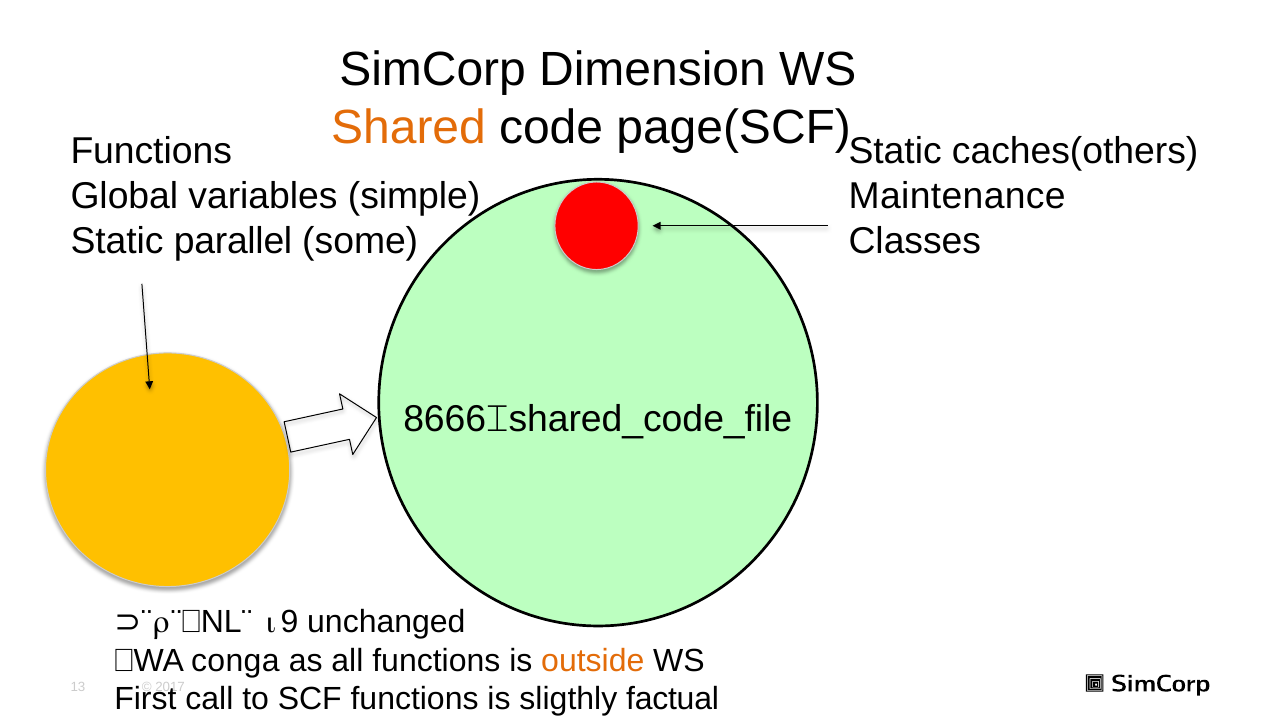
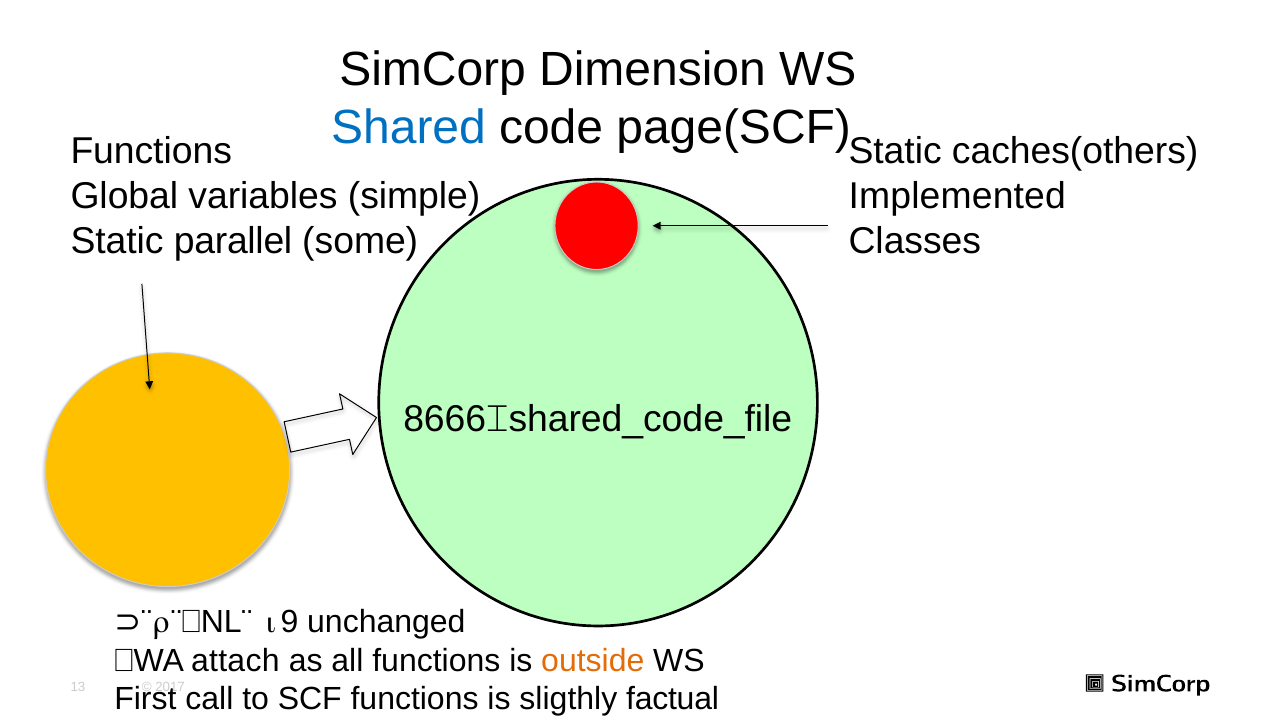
Shared colour: orange -> blue (409, 128)
Maintenance: Maintenance -> Implemented (957, 196)
conga: conga -> attach (235, 660)
